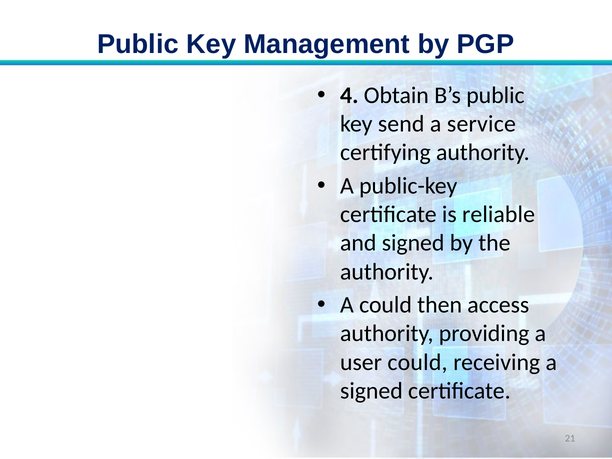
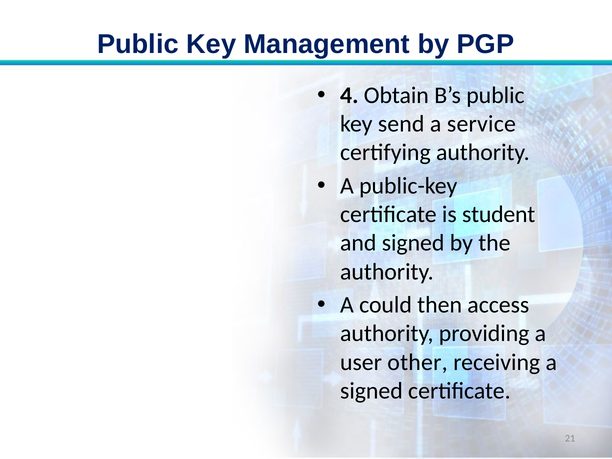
reliable: reliable -> student (499, 215)
user could: could -> other (417, 362)
